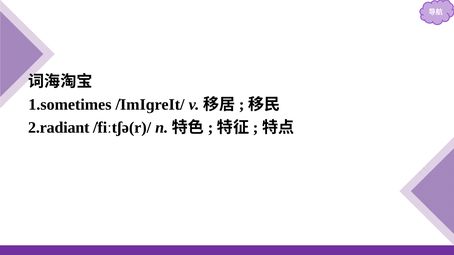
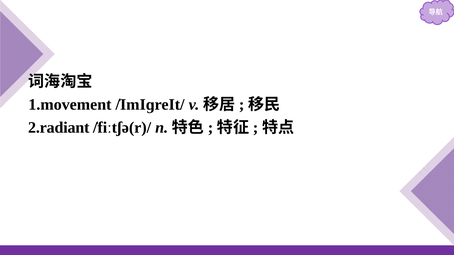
1.sometimes: 1.sometimes -> 1.movement (70, 105)
